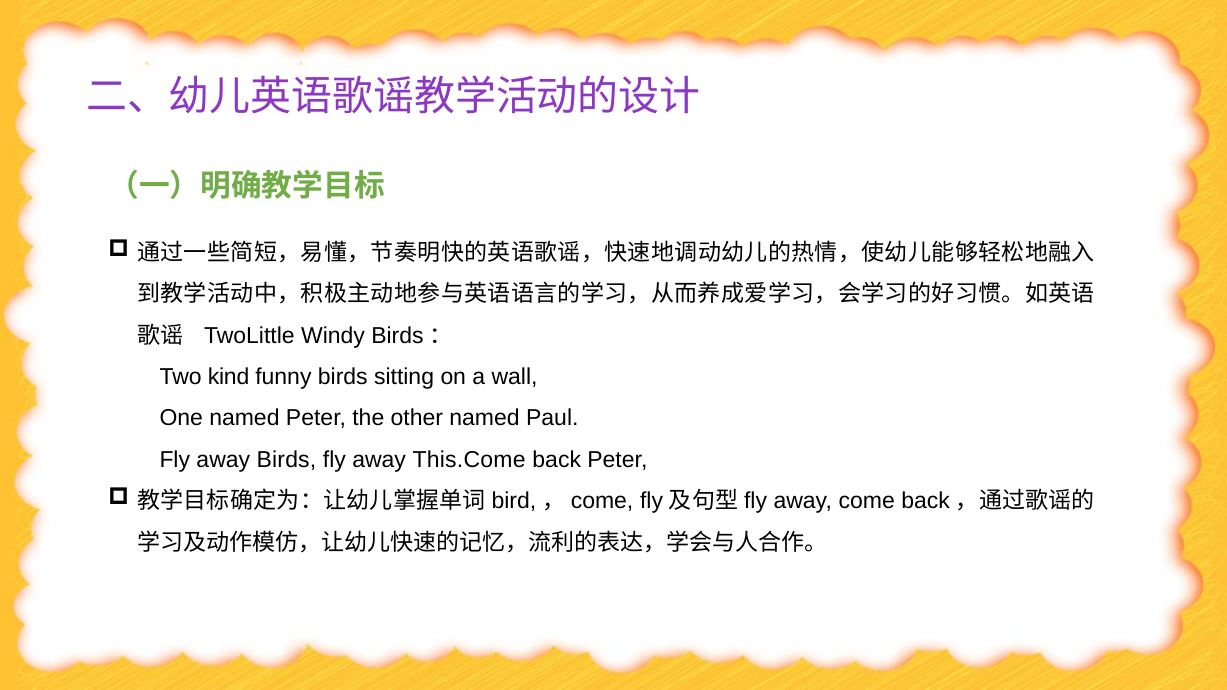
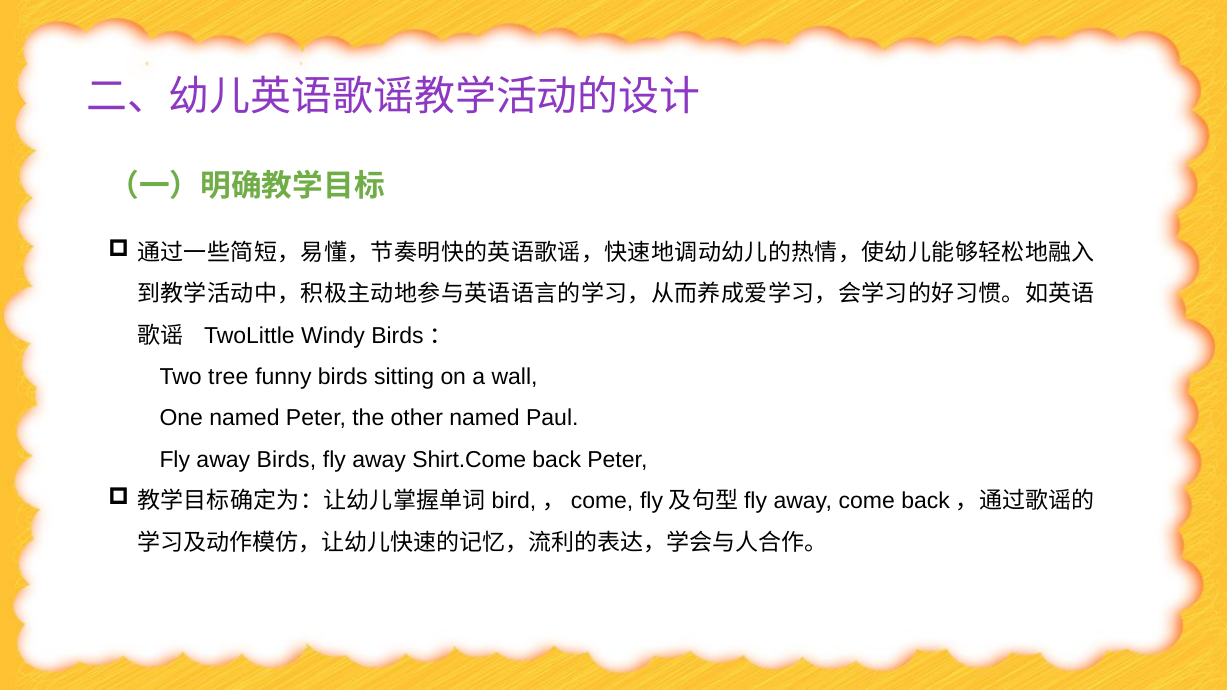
kind: kind -> tree (228, 377)
This.Come: This.Come -> Shirt.Come (469, 460)
